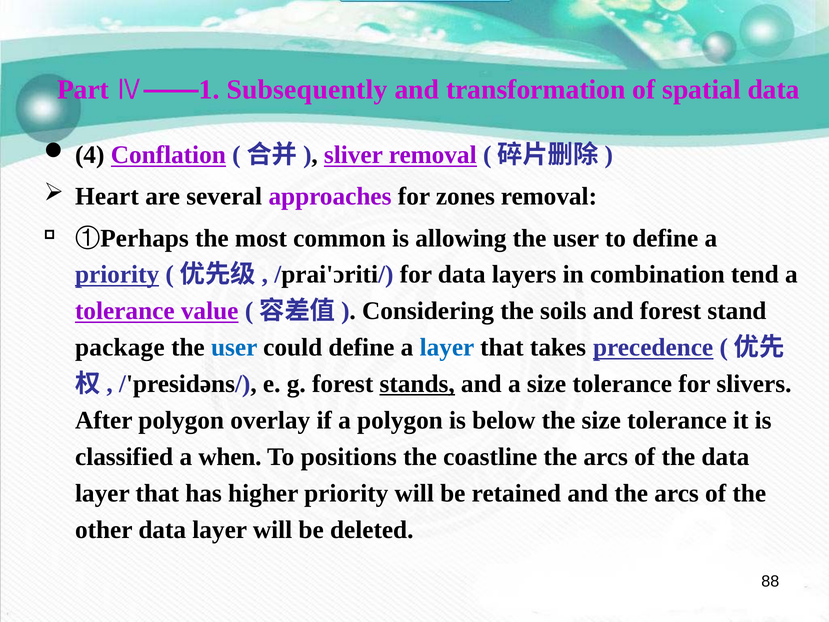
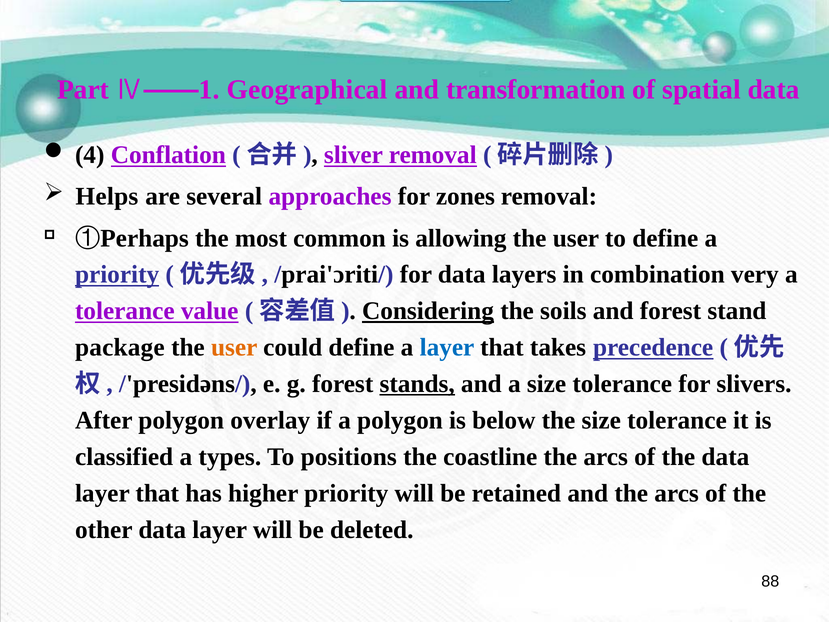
Subsequently: Subsequently -> Geographical (307, 90)
Heart: Heart -> Helps (107, 197)
tend: tend -> very (755, 275)
Considering underline: none -> present (428, 311)
user colour: blue -> orange (234, 347)
when: when -> types (230, 457)
